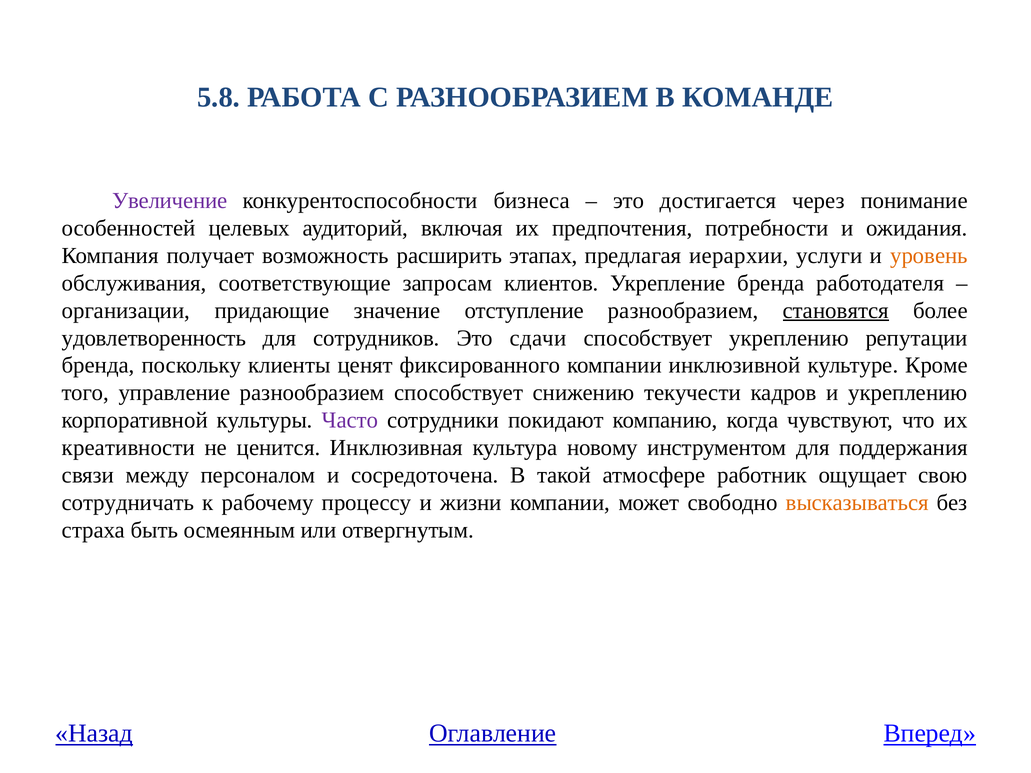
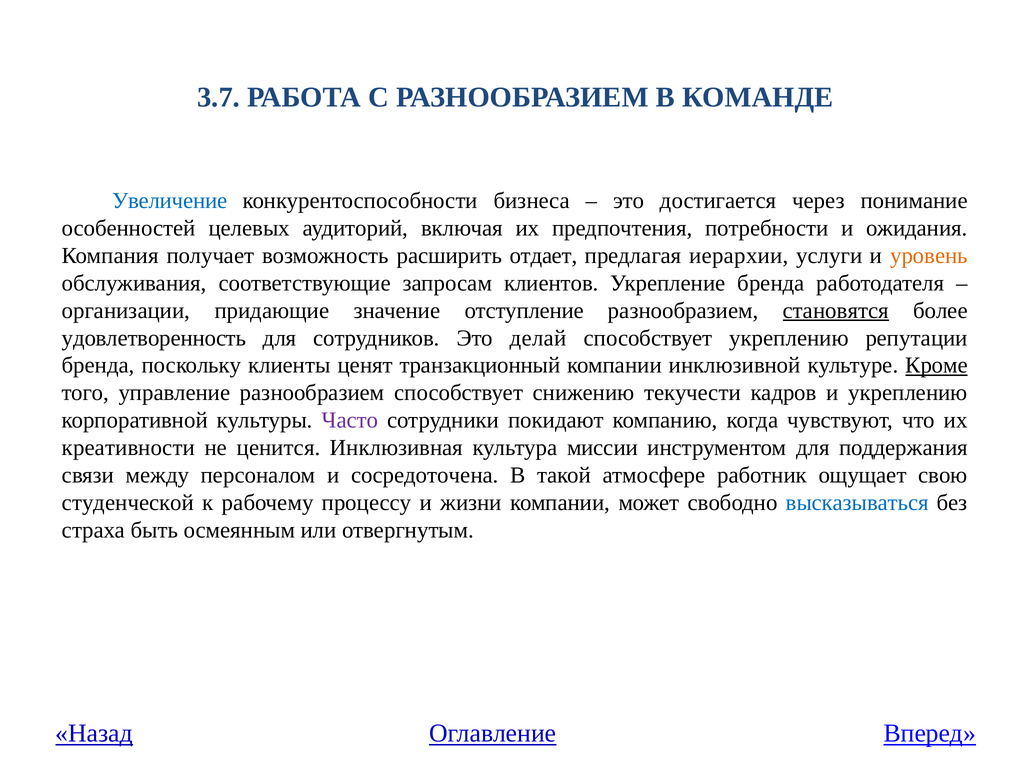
5.8: 5.8 -> 3.7 (219, 97)
Увеличение colour: purple -> blue (170, 201)
этапах: этапах -> отдает (544, 256)
сдачи: сдачи -> делай (538, 338)
фиксированного: фиксированного -> транзакционный (480, 366)
Кроме underline: none -> present (937, 366)
новому: новому -> миссии (602, 448)
сотрудничать: сотрудничать -> студенческой (128, 503)
высказываться colour: orange -> blue (857, 503)
